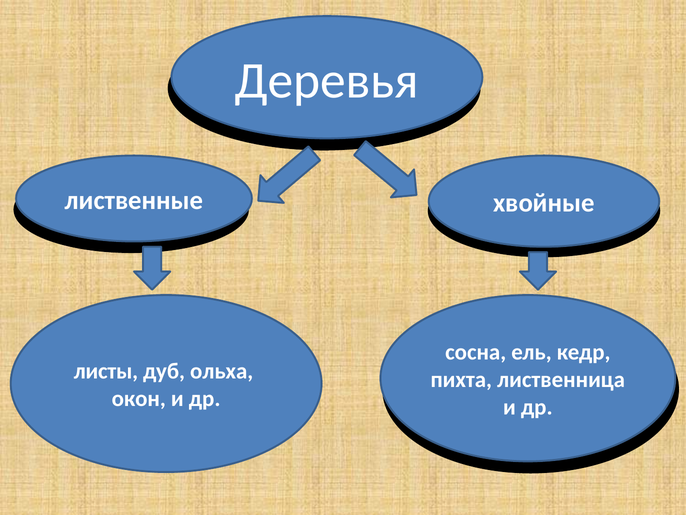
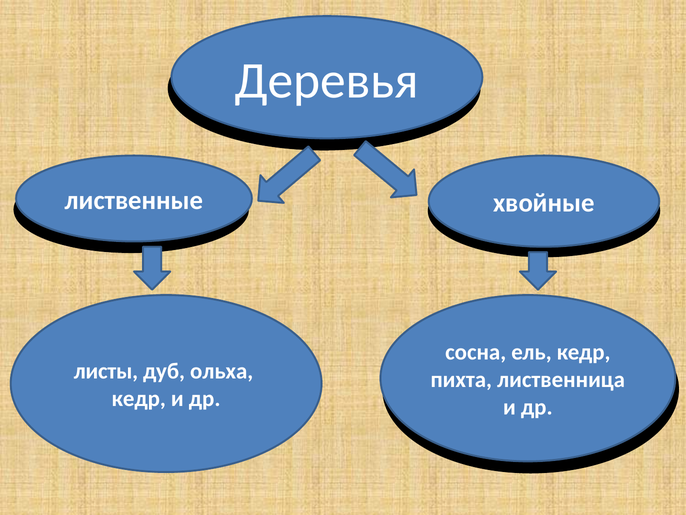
окон: окон -> кедр (139, 398)
